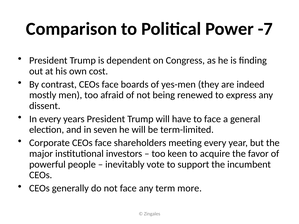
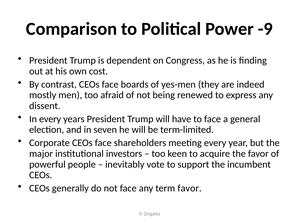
-7: -7 -> -9 (265, 29)
term more: more -> favor (190, 188)
